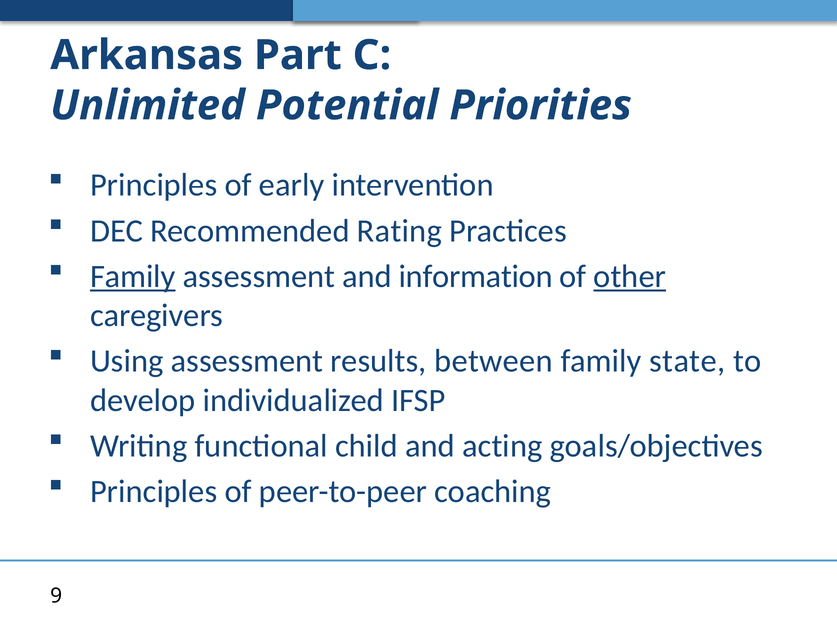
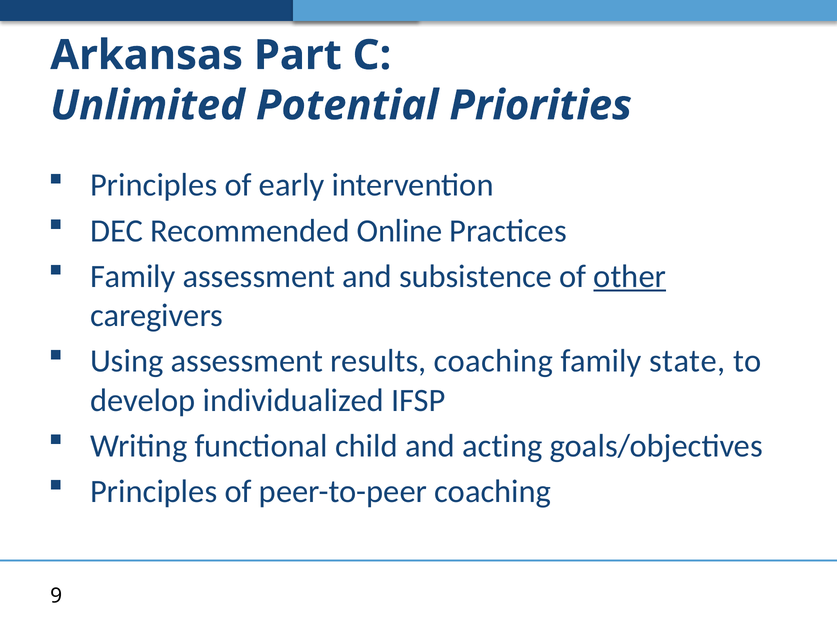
Rating: Rating -> Online (400, 231)
Family underline: present -> none (133, 276)
information: information -> subsistence (476, 276)
results between: between -> coaching (494, 361)
